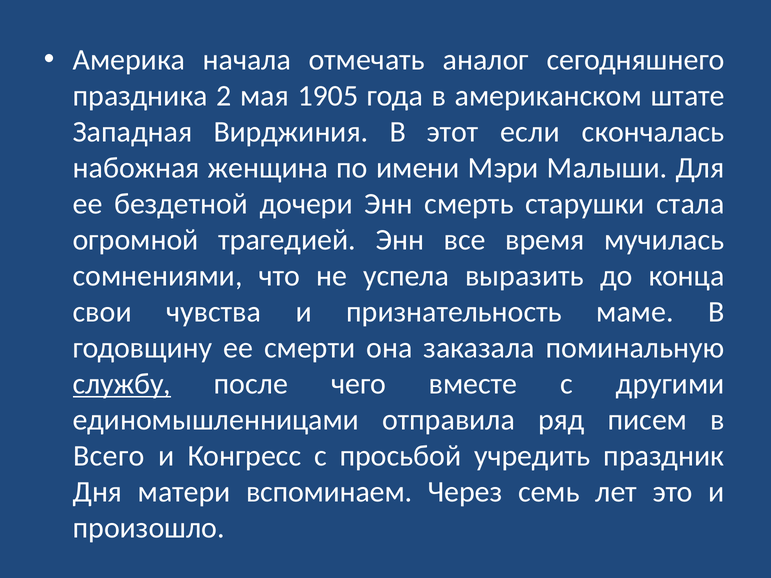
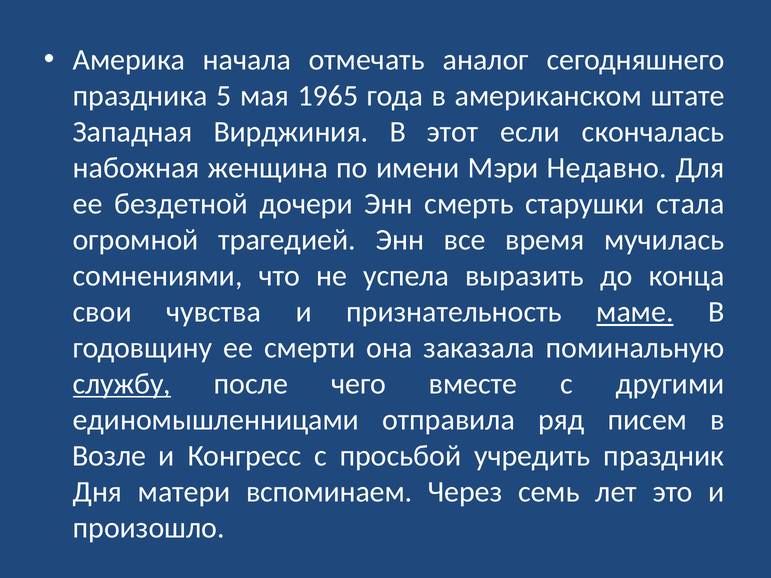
2: 2 -> 5 (224, 96)
1905: 1905 -> 1965 (328, 96)
Малыши: Малыши -> Недавно (607, 168)
маме underline: none -> present (635, 312)
Всего: Всего -> Возле (109, 456)
